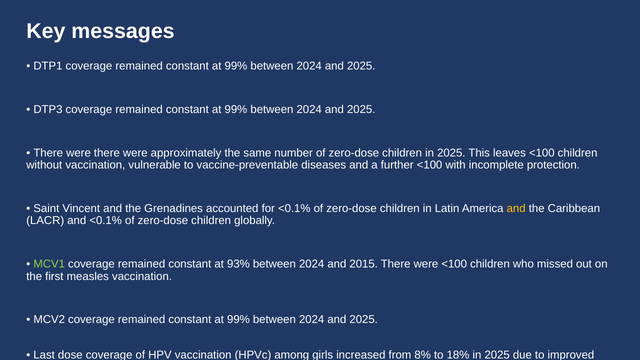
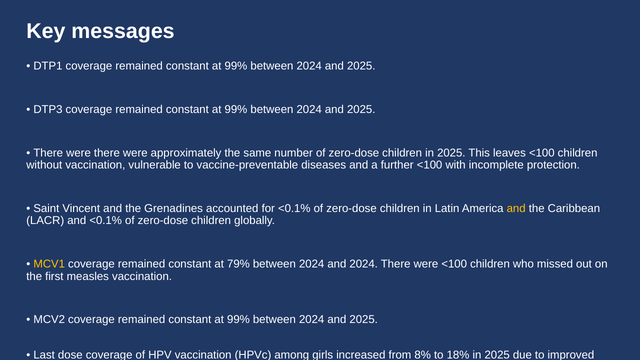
MCV1 colour: light green -> yellow (49, 264)
93%: 93% -> 79% (238, 264)
and 2015: 2015 -> 2024 (364, 264)
